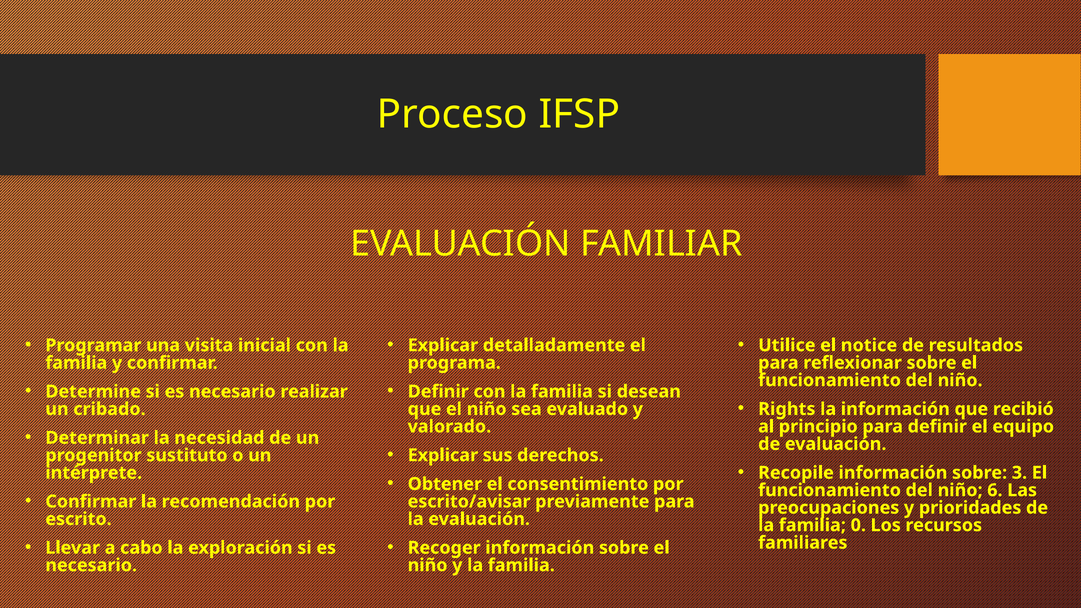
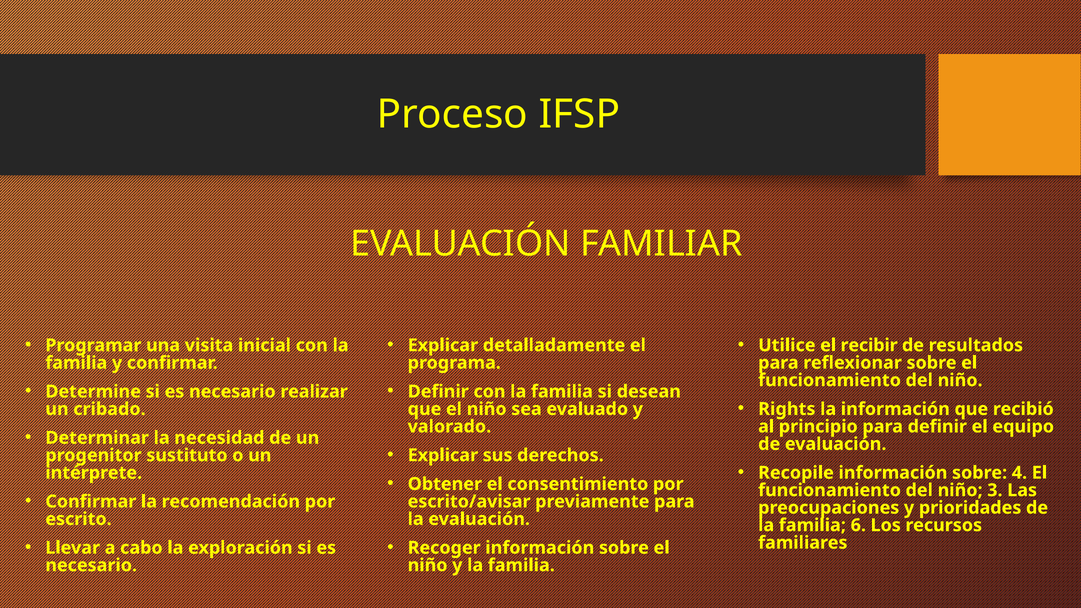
notice: notice -> recibir (869, 345)
3: 3 -> 4 (1019, 473)
6: 6 -> 3 (995, 490)
0: 0 -> 6 (858, 525)
